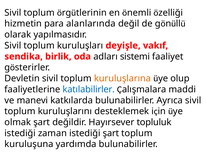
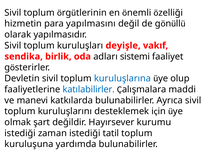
alanlarında: alanlarında -> yapılmasını (91, 24)
kuruluşlarına colour: orange -> blue (122, 79)
topluluk: topluluk -> kurumu (154, 123)
istediği şart: şart -> tatil (111, 134)
